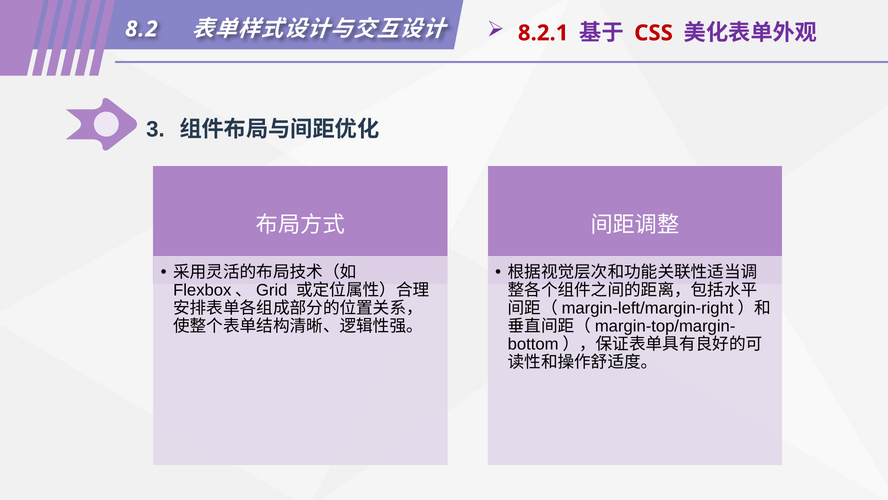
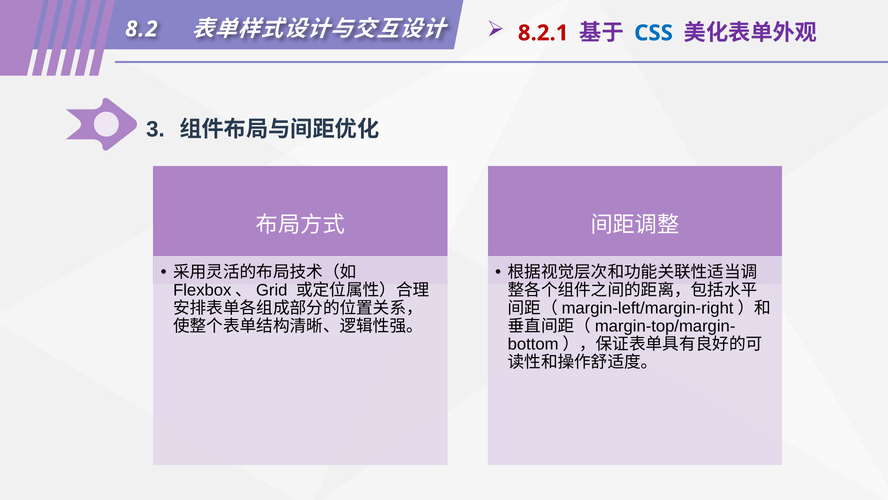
CSS colour: red -> blue (654, 33)
